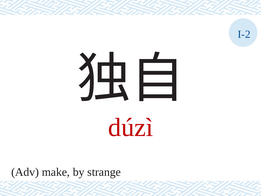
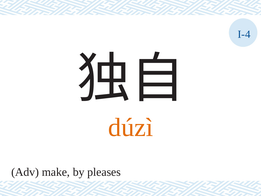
I-2: I-2 -> I-4 (244, 34)
dúzì colour: red -> orange (131, 127)
strange: strange -> pleases (104, 172)
